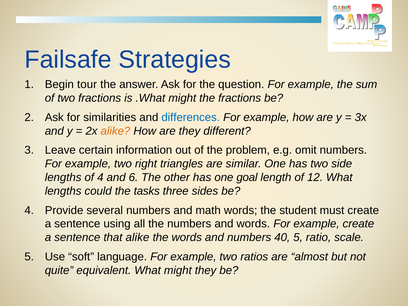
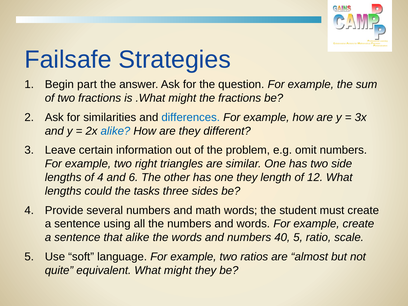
tour: tour -> part (87, 84)
alike colour: orange -> blue (115, 131)
one goal: goal -> they (247, 177)
